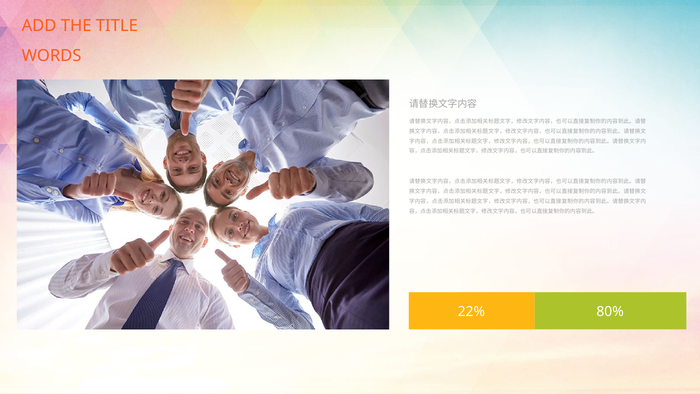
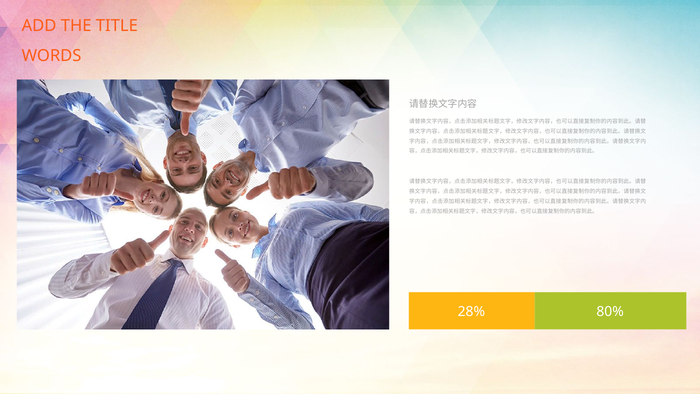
22%: 22% -> 28% (471, 312)
